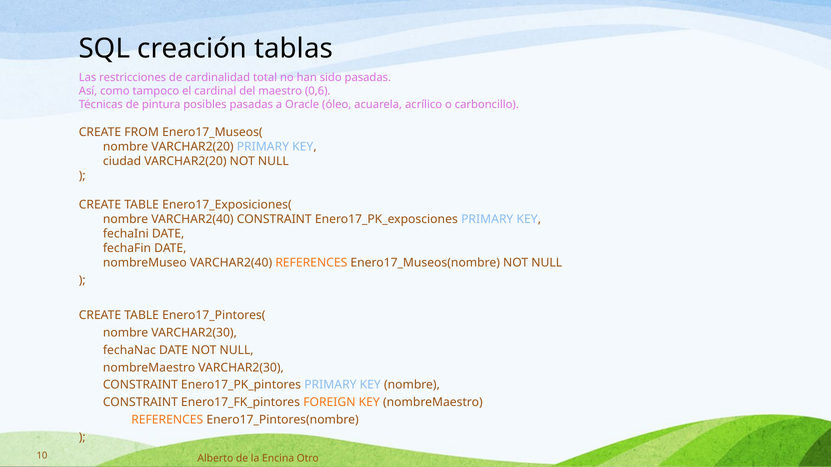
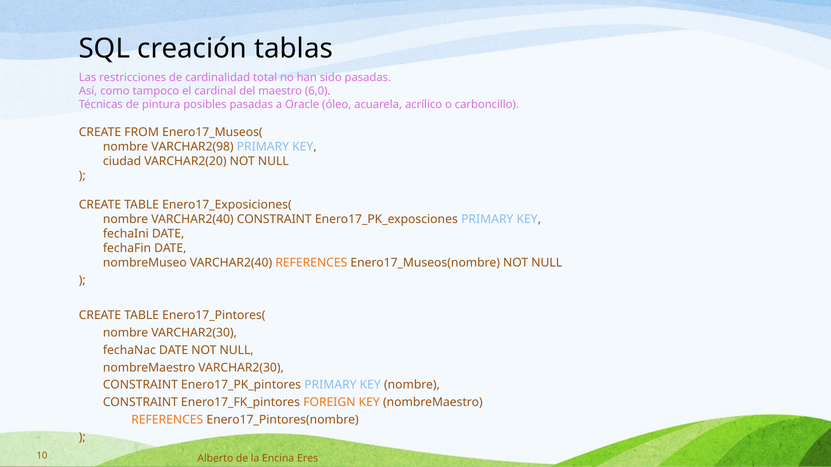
0,6: 0,6 -> 6,0 (318, 91)
nombre VARCHAR2(20: VARCHAR2(20 -> VARCHAR2(98 (192, 147)
Otro: Otro -> Eres (308, 459)
